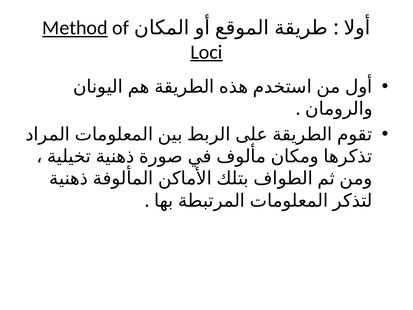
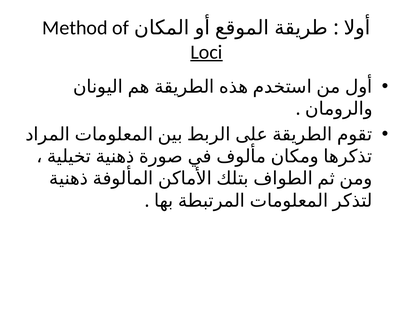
Method underline: present -> none (75, 28)
